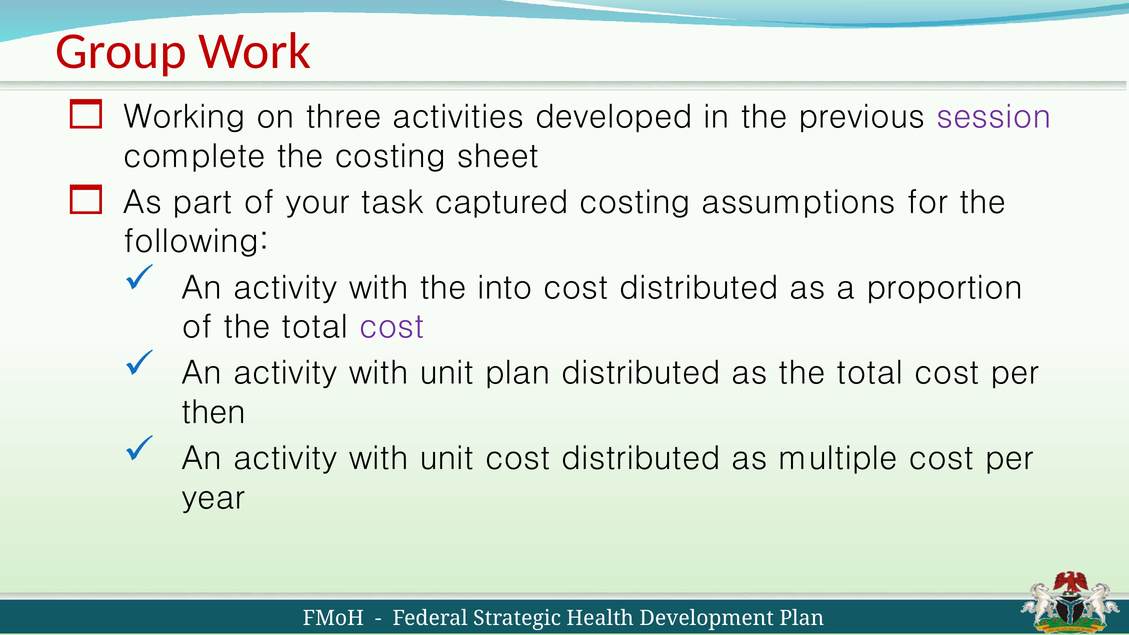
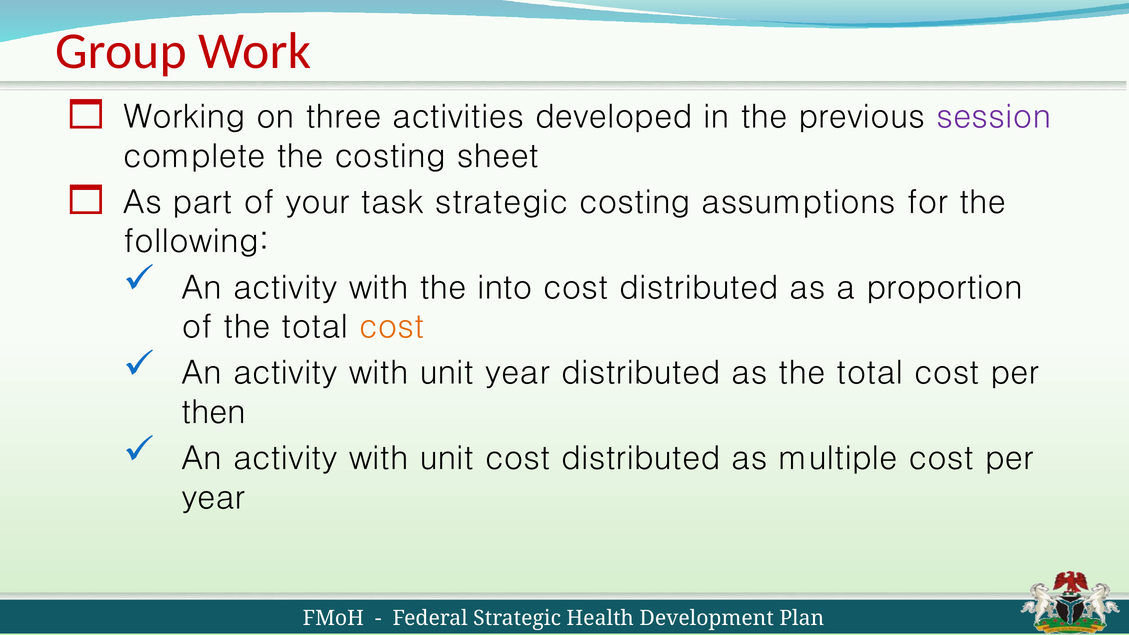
task captured: captured -> strategic (501, 202)
cost colour: purple -> orange (392, 327)
unit plan: plan -> year (518, 373)
